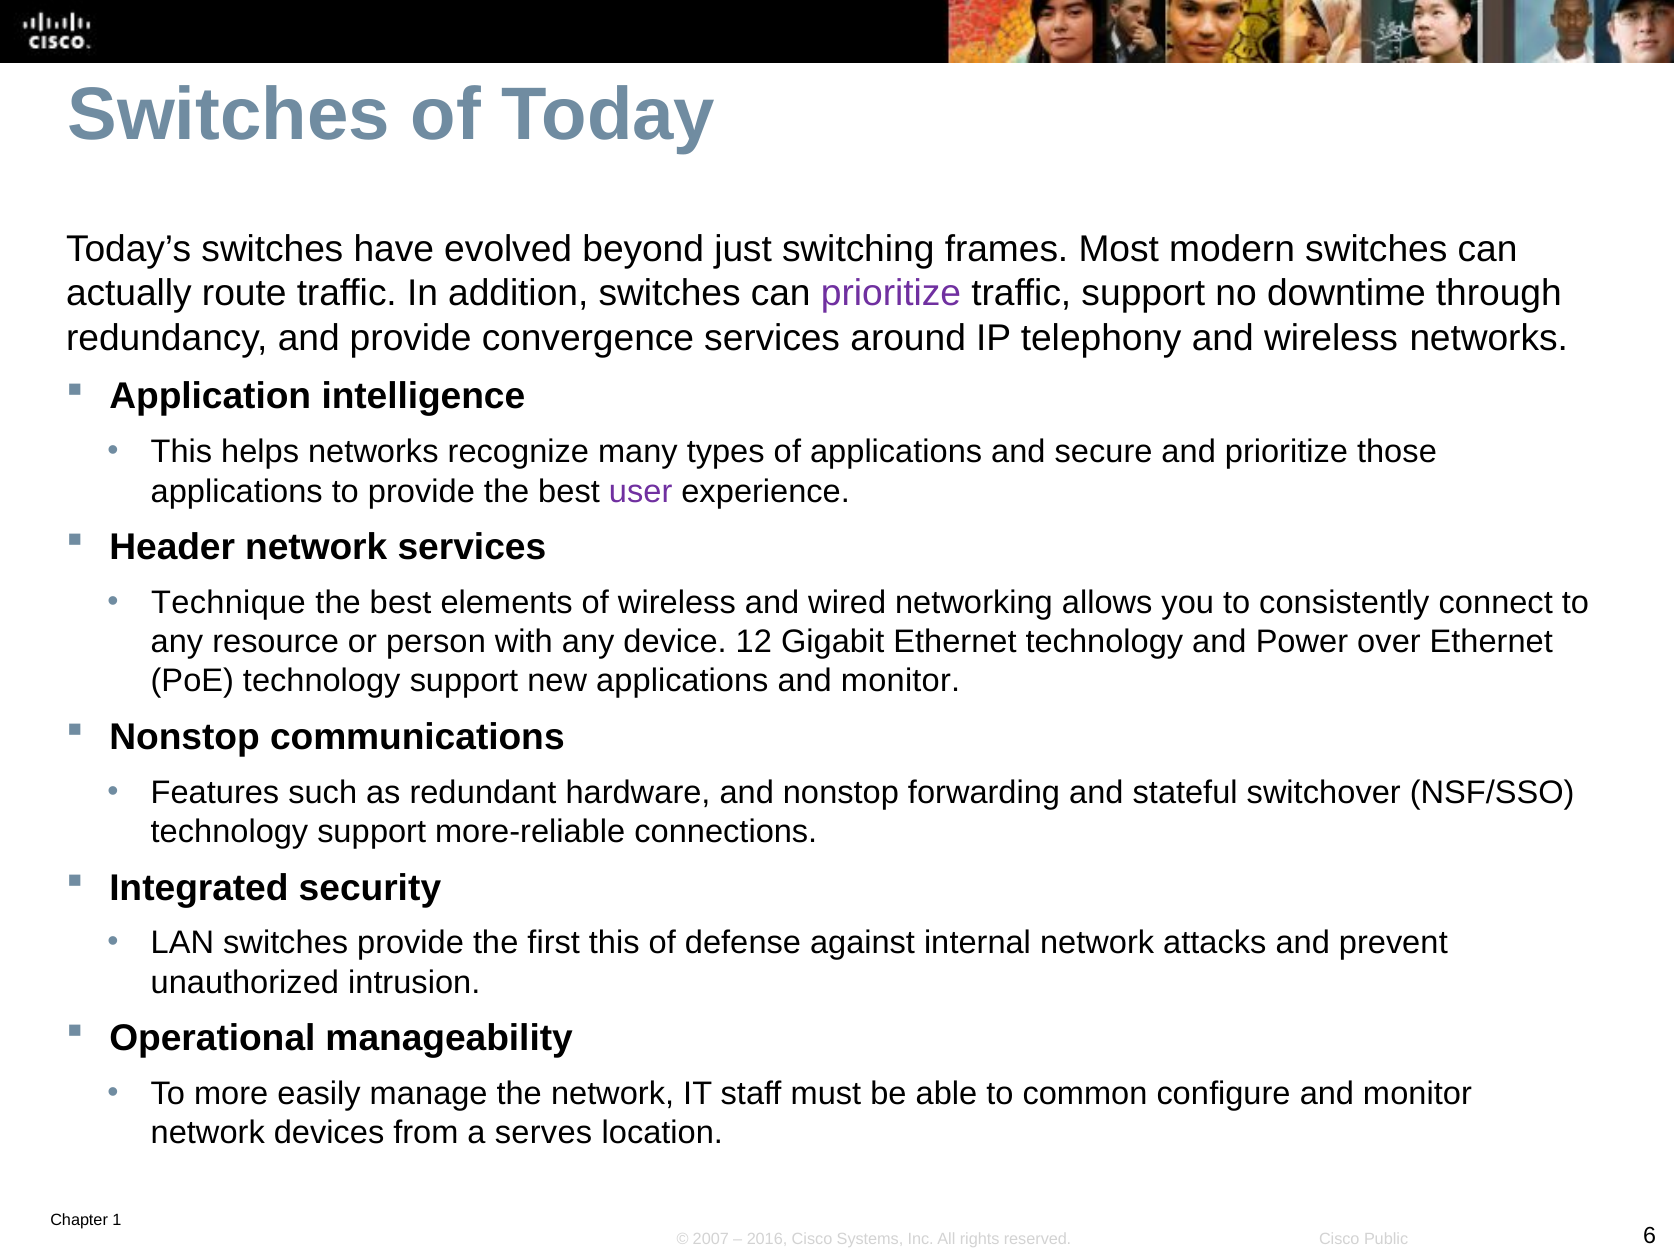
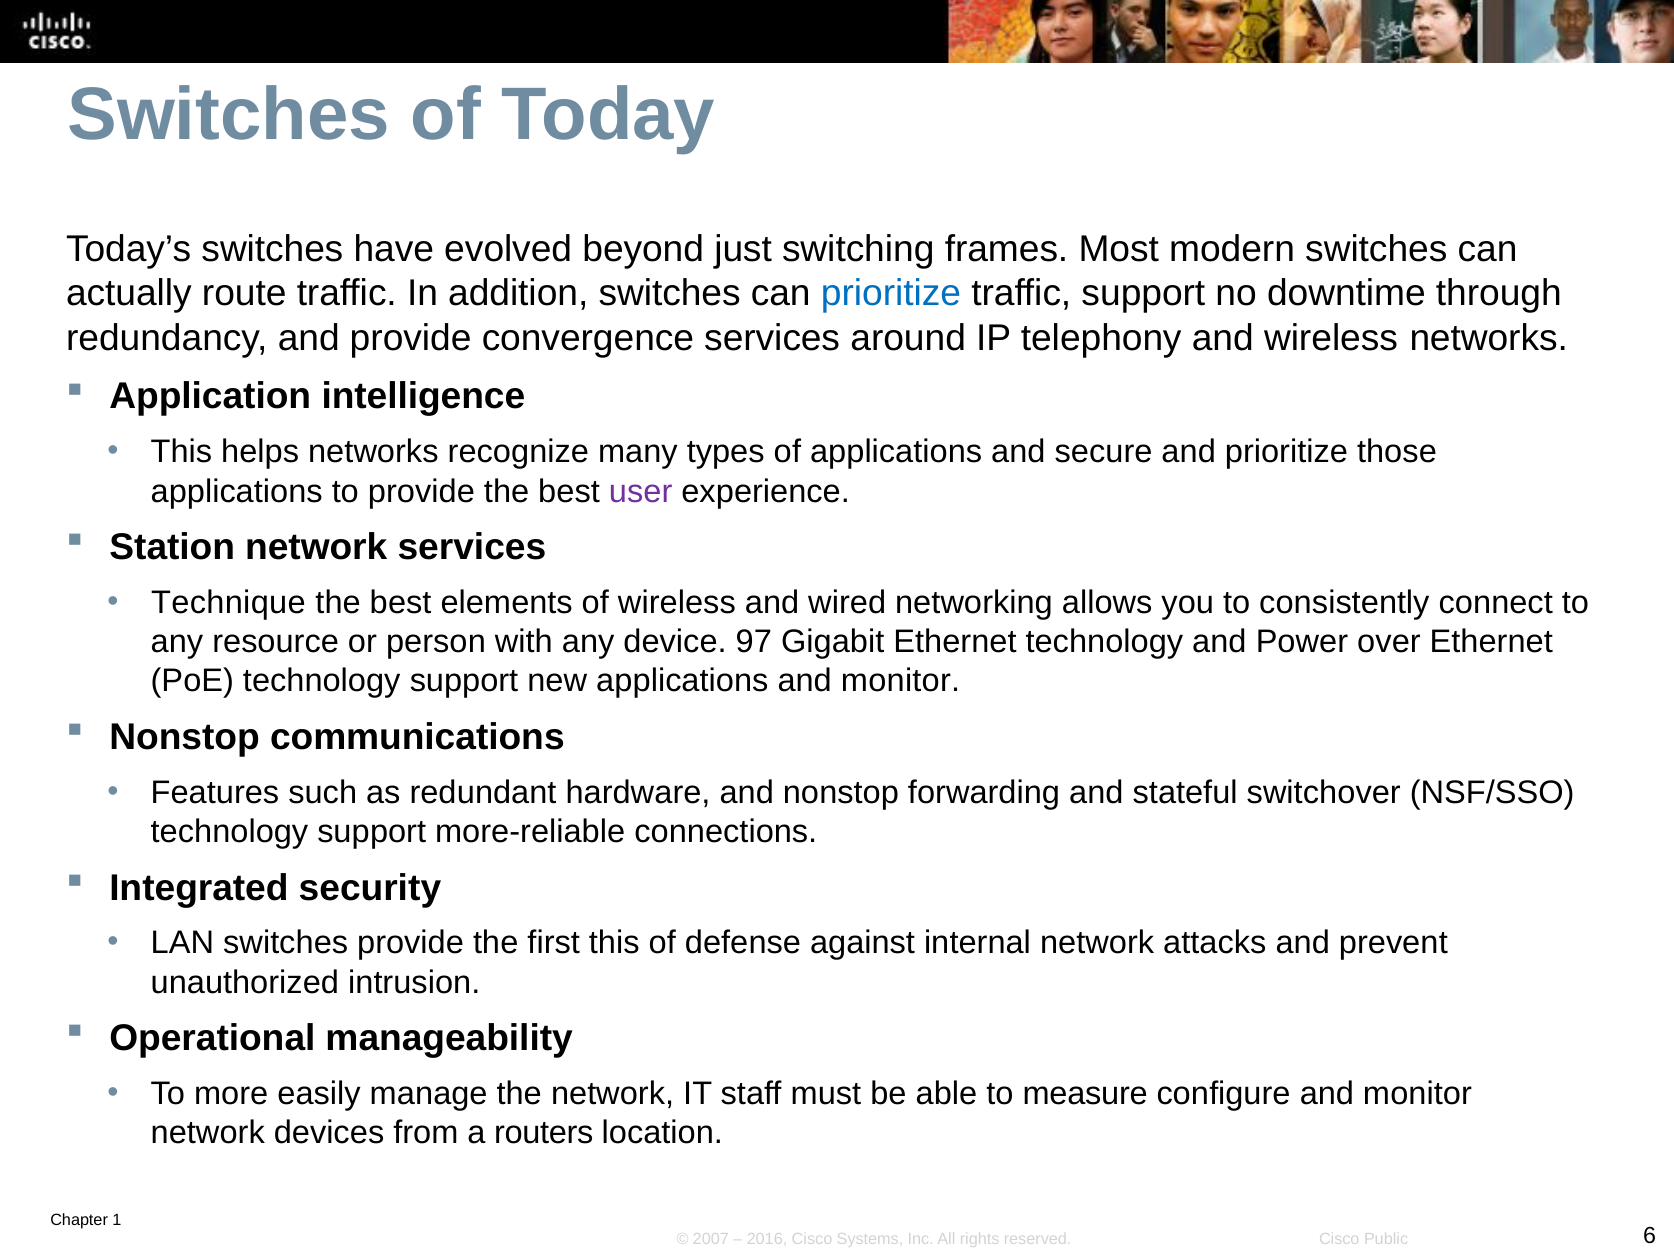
prioritize colour: purple -> blue (891, 294)
Header: Header -> Station (172, 548)
12: 12 -> 97 (754, 642)
common: common -> measure (1085, 1094)
serves: serves -> routers (544, 1133)
